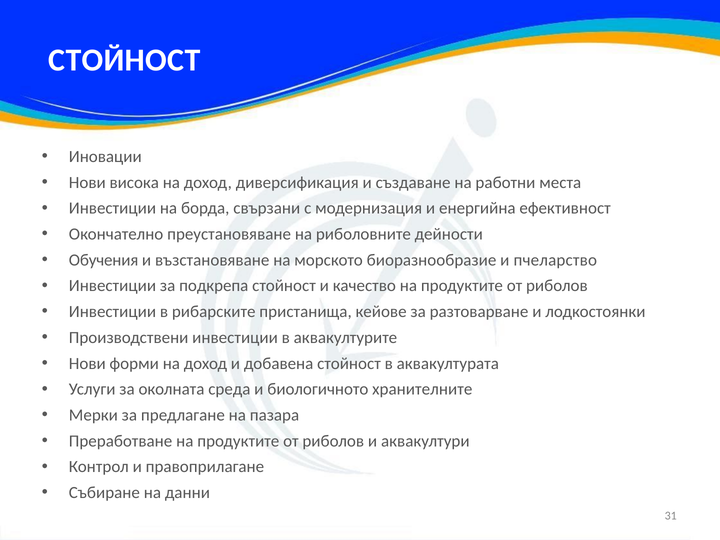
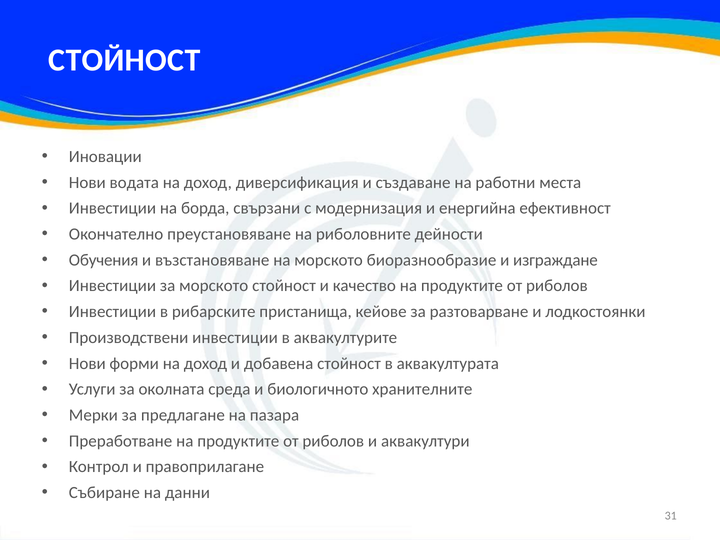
висока: висока -> водата (134, 182)
пчеларство: пчеларство -> изграждане (555, 260)
за подкрепа: подкрепа -> морското (214, 286)
